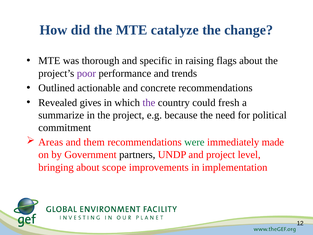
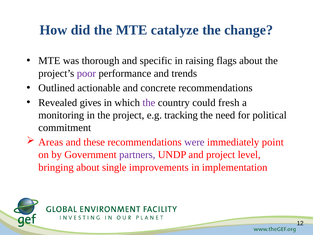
summarize: summarize -> monitoring (61, 115)
because: because -> tracking (181, 115)
them: them -> these (94, 142)
were colour: green -> purple (194, 142)
made: made -> point (273, 142)
partners colour: black -> purple (137, 155)
scope: scope -> single (114, 167)
